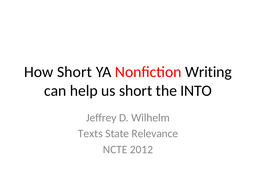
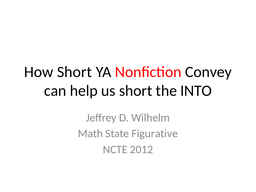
Writing: Writing -> Convey (208, 72)
Texts: Texts -> Math (90, 134)
Relevance: Relevance -> Figurative (155, 134)
